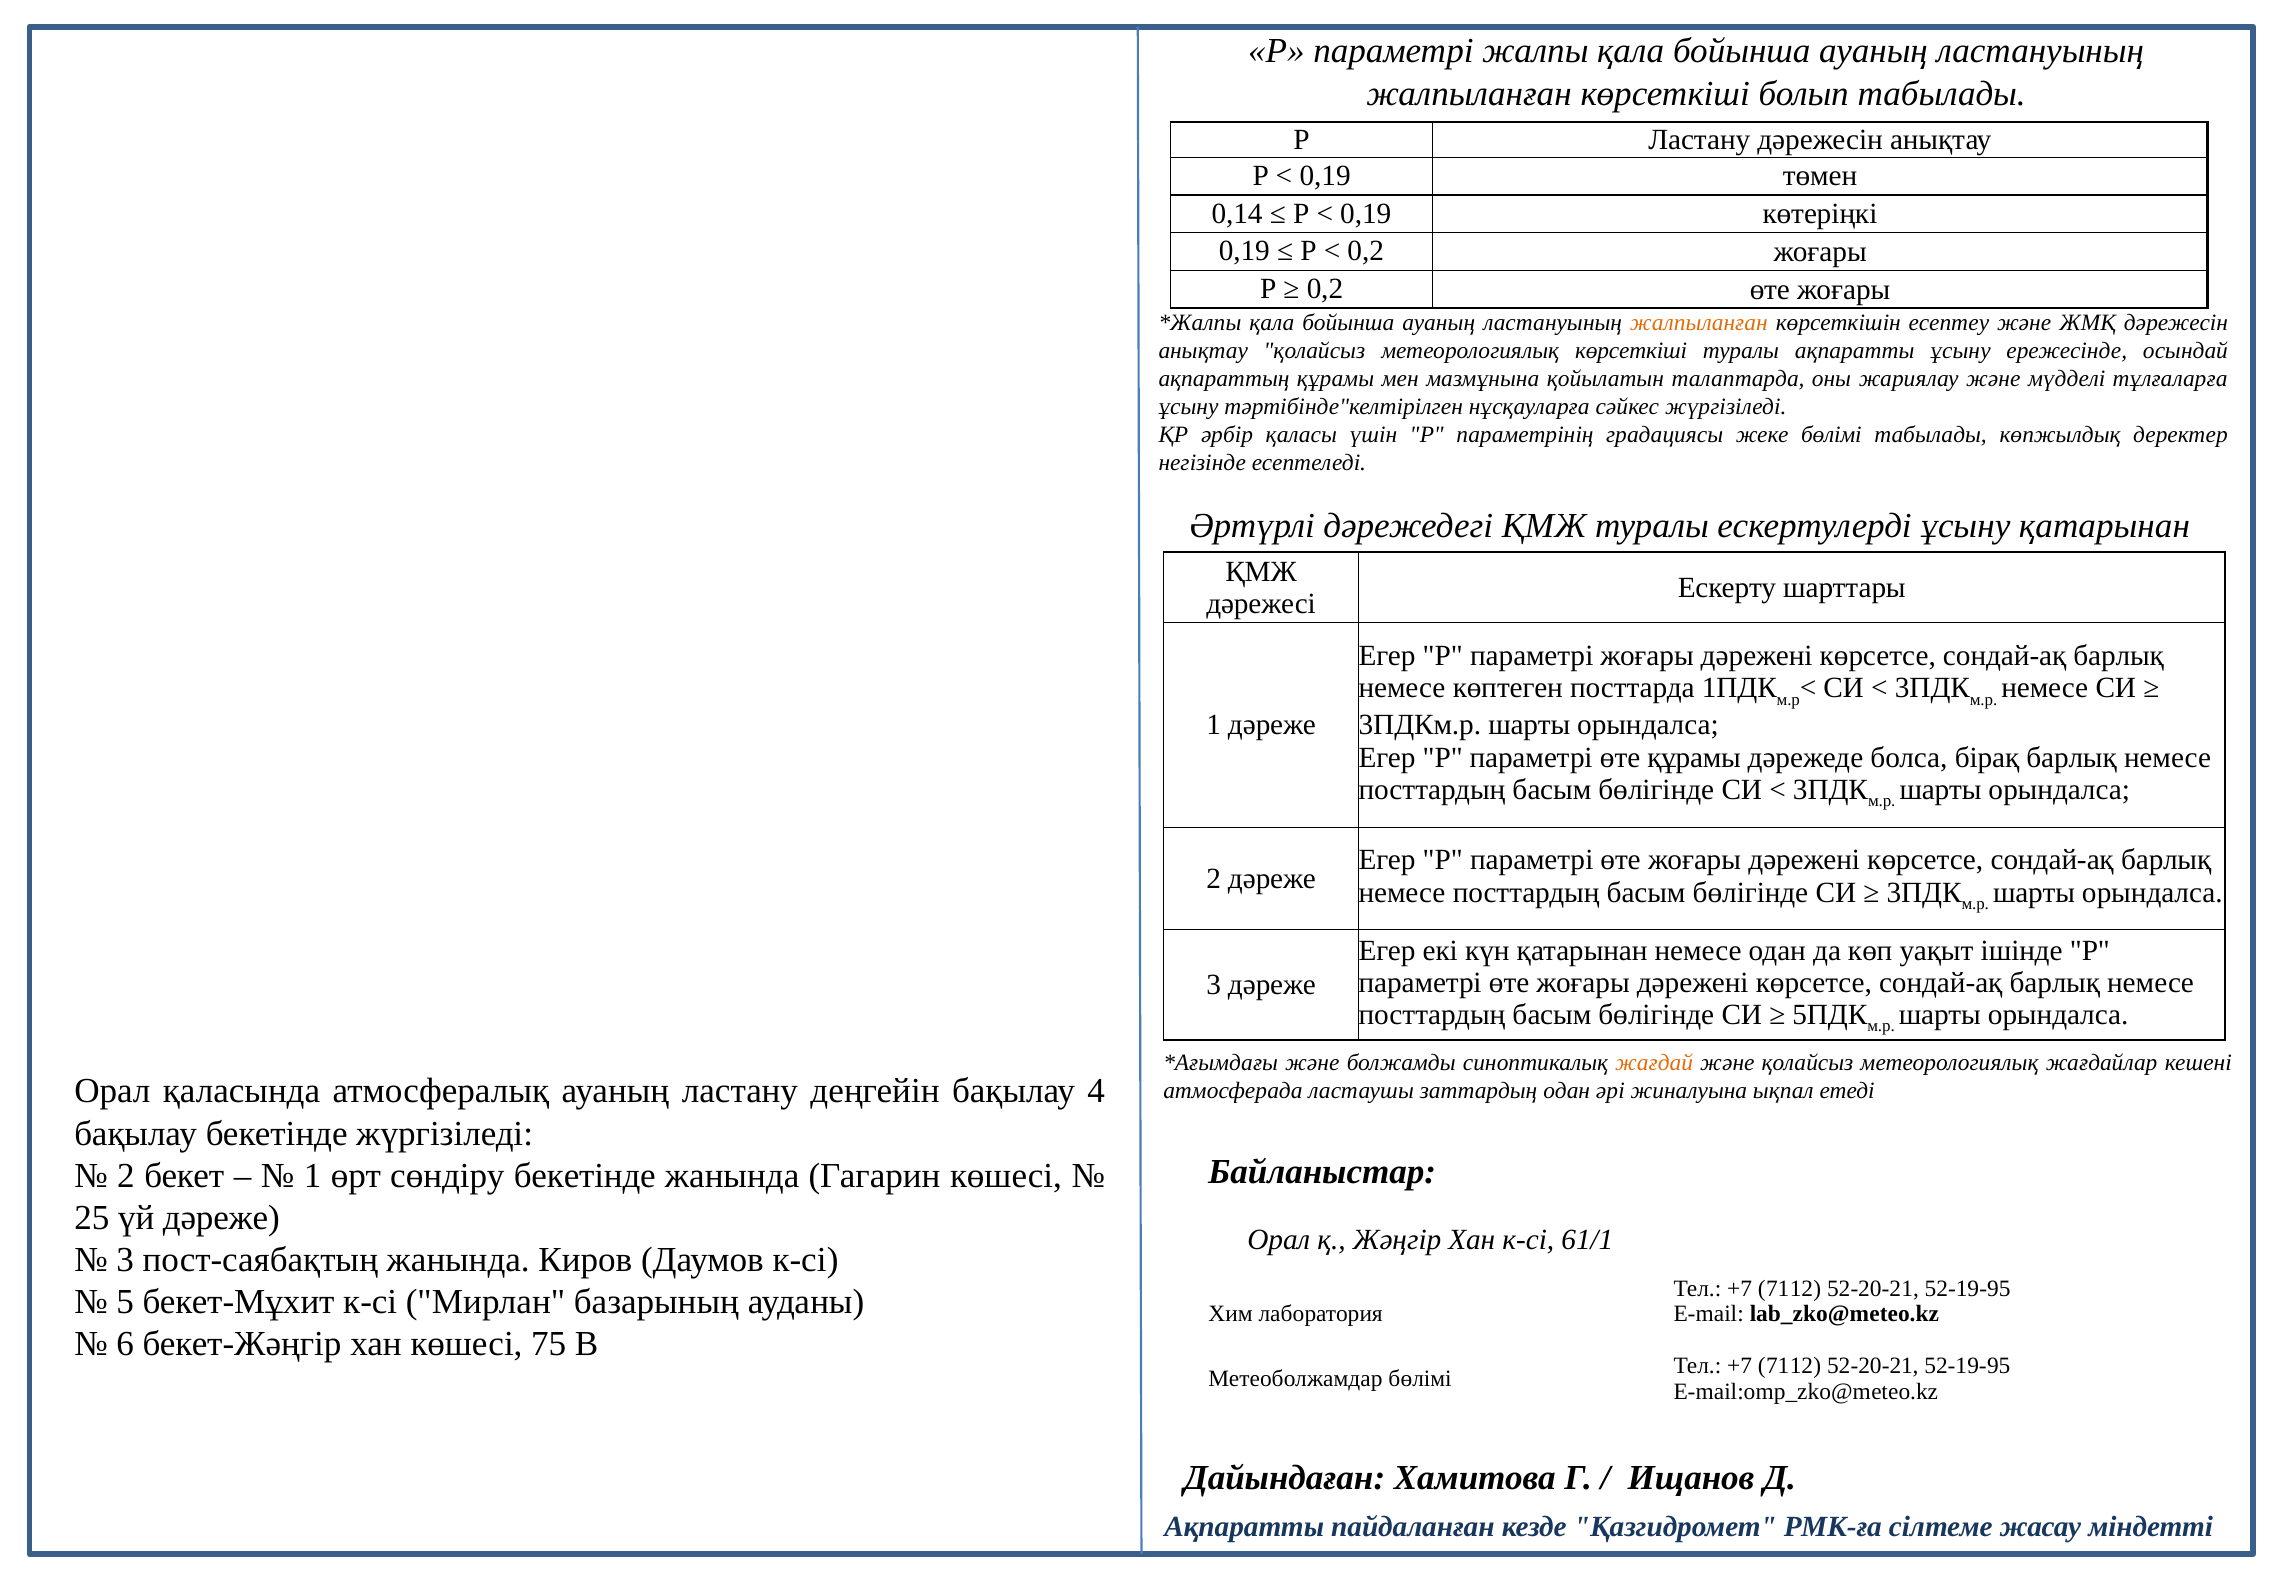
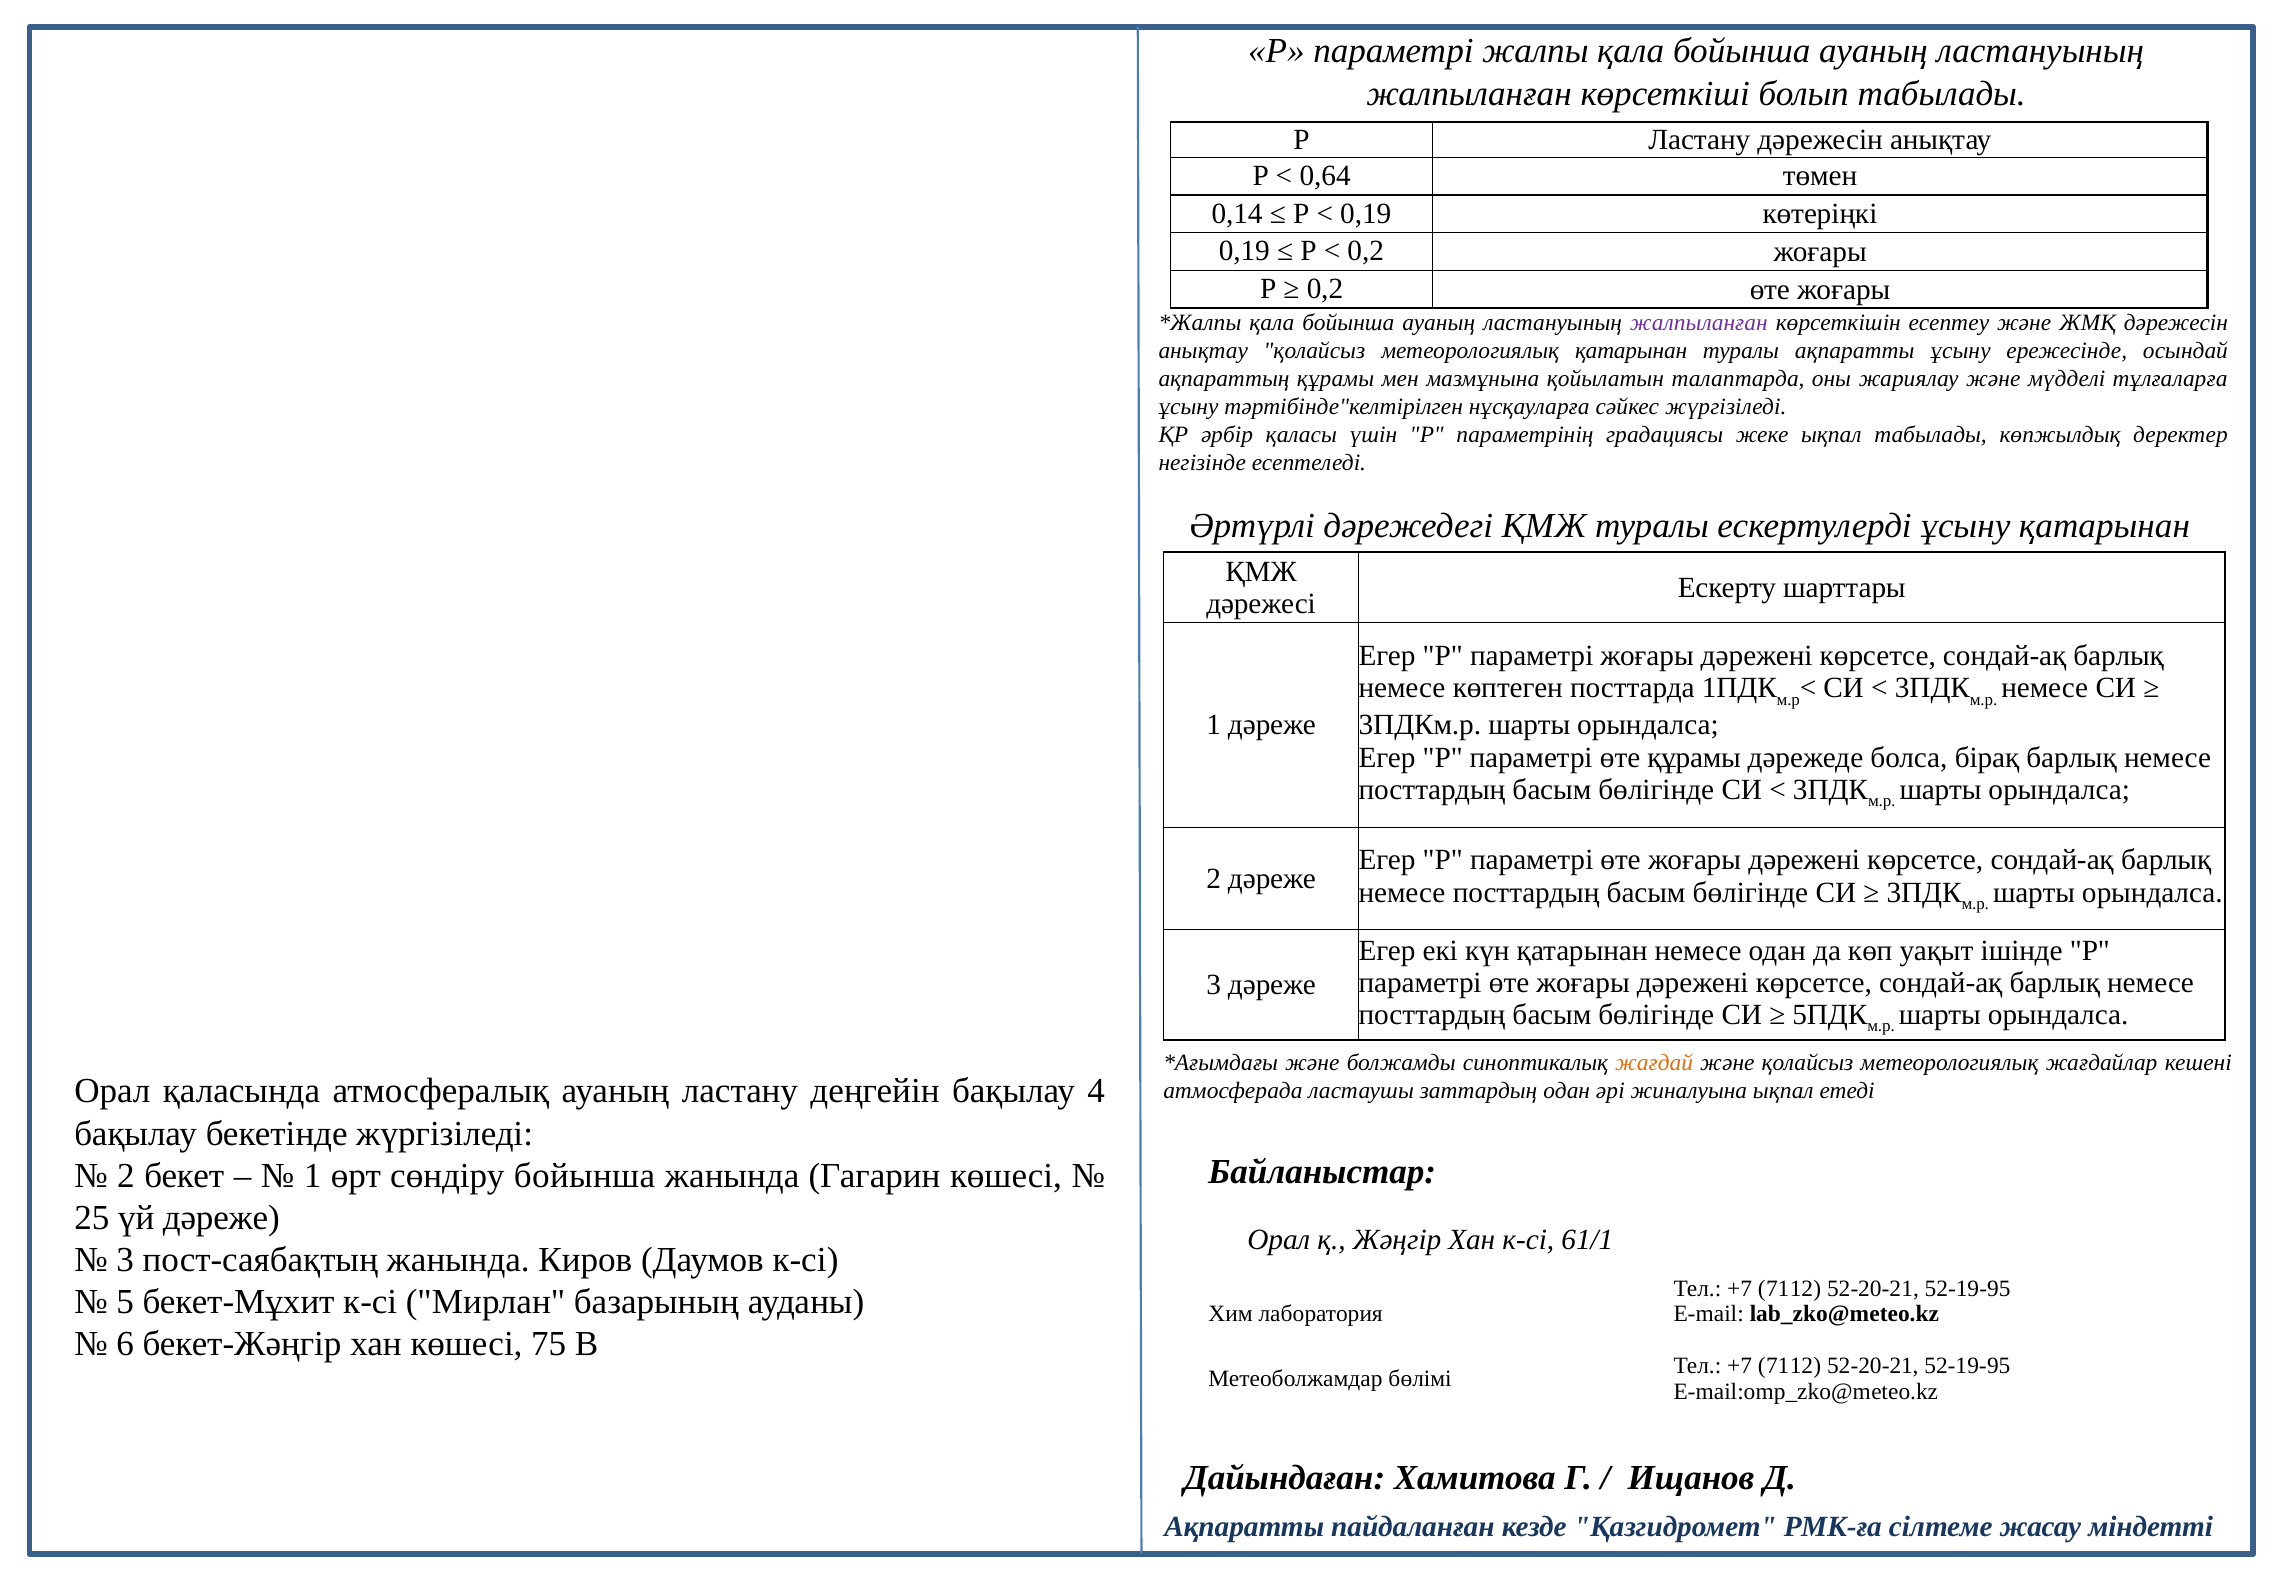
0,19: 0,19 -> 0,64 (1325, 176)
жалпыланған colour: orange -> purple (1699, 322)
метеорологиялық көрсеткіші: көрсеткіші -> қатарынан (1631, 350)
жеке бөлімі: бөлімі -> ықпал (1831, 434)
сөндіру бекетінде: бекетінде -> бойынша (585, 1175)
